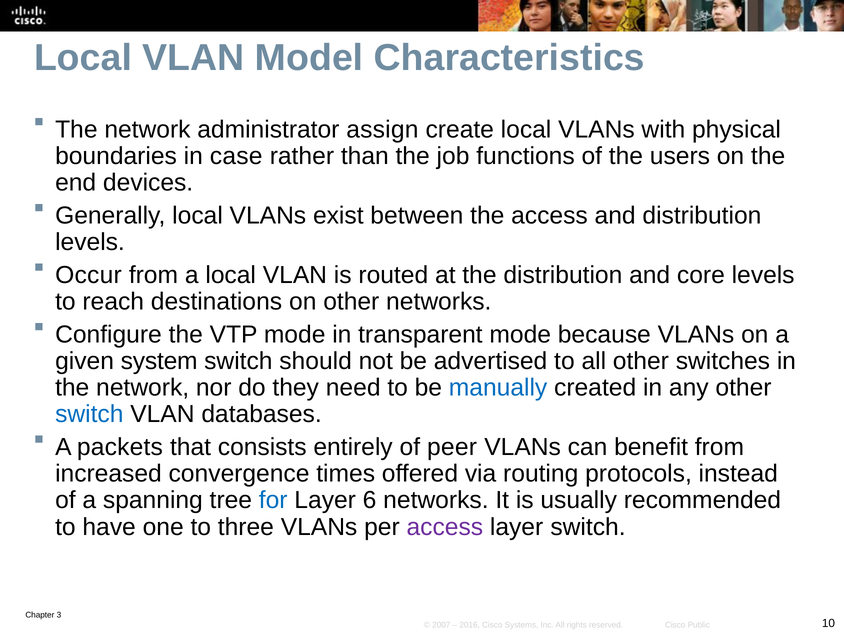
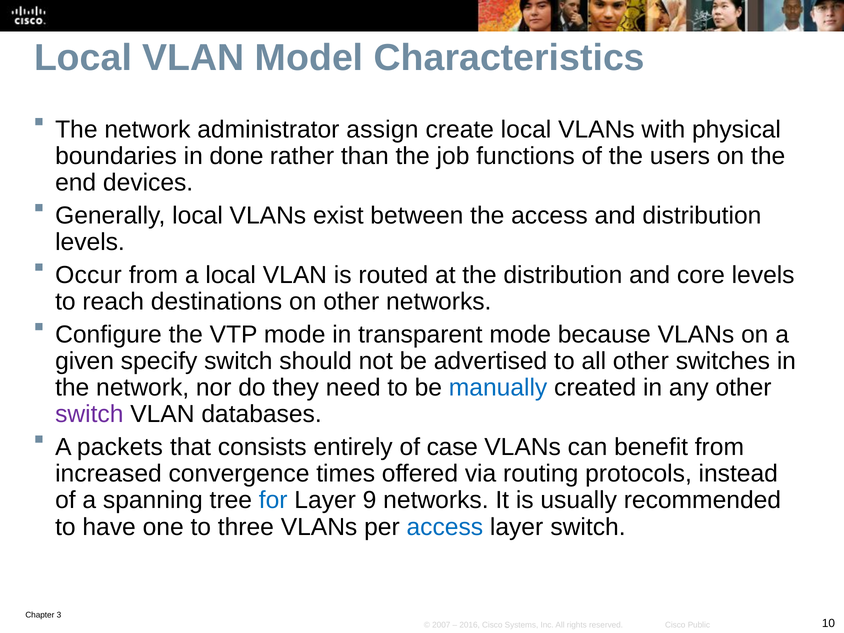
case: case -> done (236, 156)
system: system -> specify (159, 361)
switch colour: blue -> purple (89, 414)
peer: peer -> case (452, 447)
6: 6 -> 9 (370, 500)
access colour: purple -> blue (445, 527)
